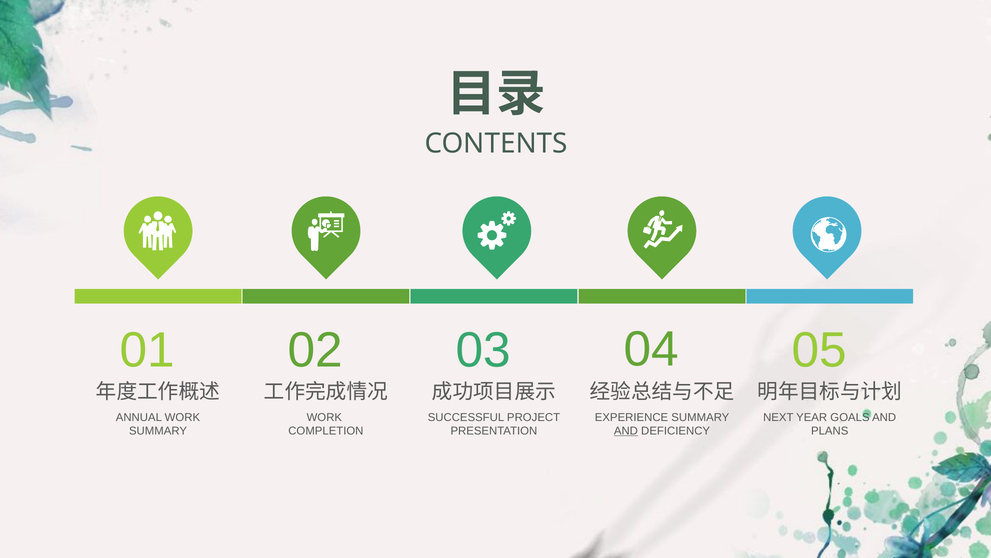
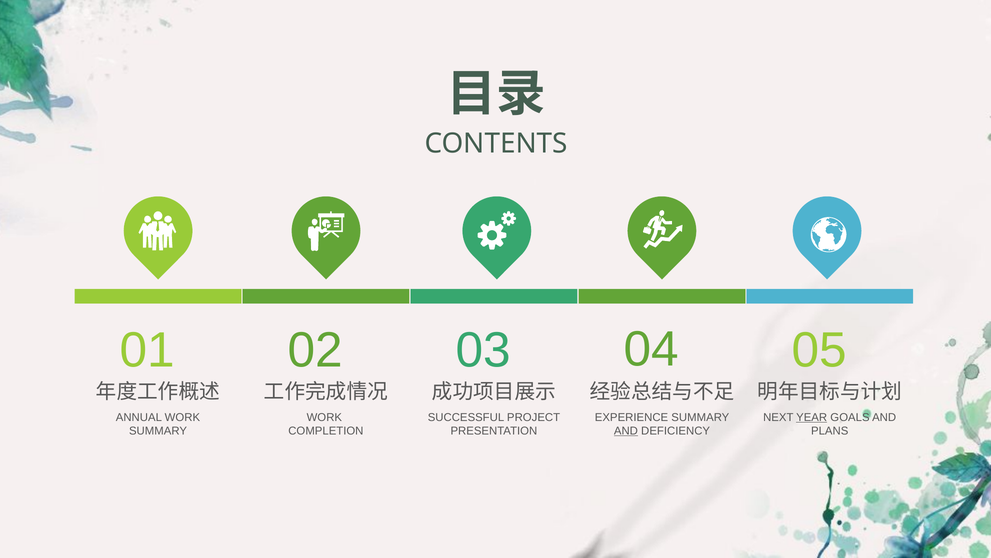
YEAR underline: none -> present (812, 417)
